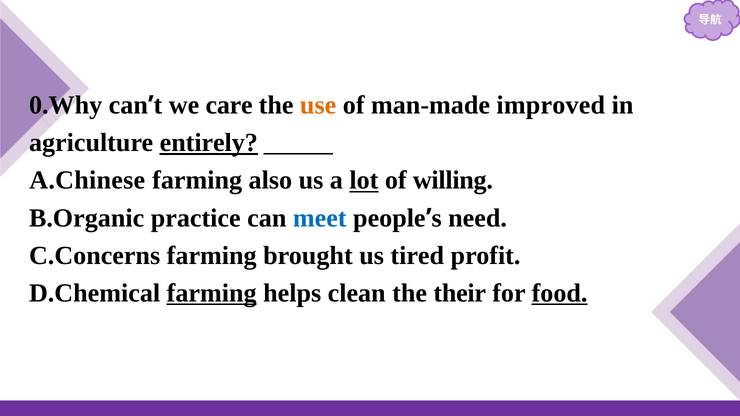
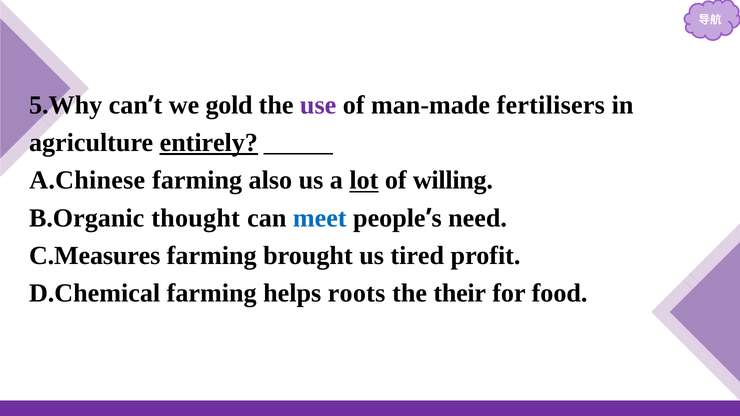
0.Why: 0.Why -> 5.Why (66, 105)
care: care -> gold (229, 105)
use colour: orange -> purple (318, 105)
improved: improved -> fertilisers (551, 105)
practice: practice -> thought (196, 218)
C.Concerns: C.Concerns -> C.Measures (95, 256)
farming underline: present -> none (212, 293)
clean: clean -> roots (357, 293)
food underline: present -> none (560, 293)
